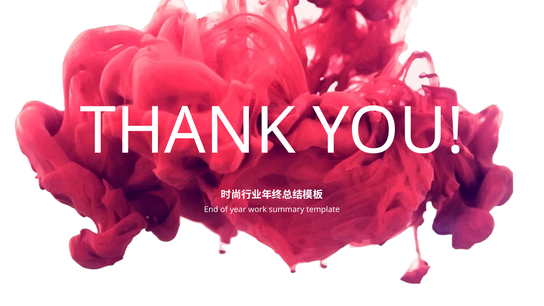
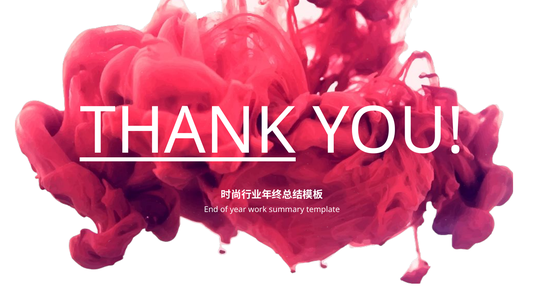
THANK underline: none -> present (188, 131)
